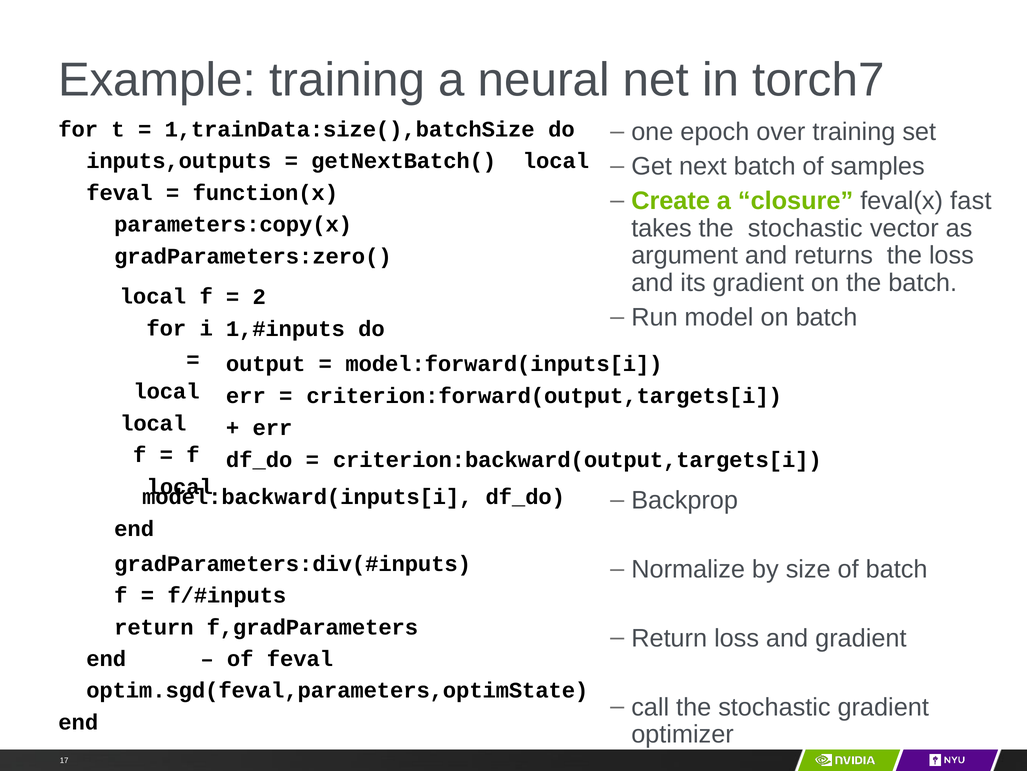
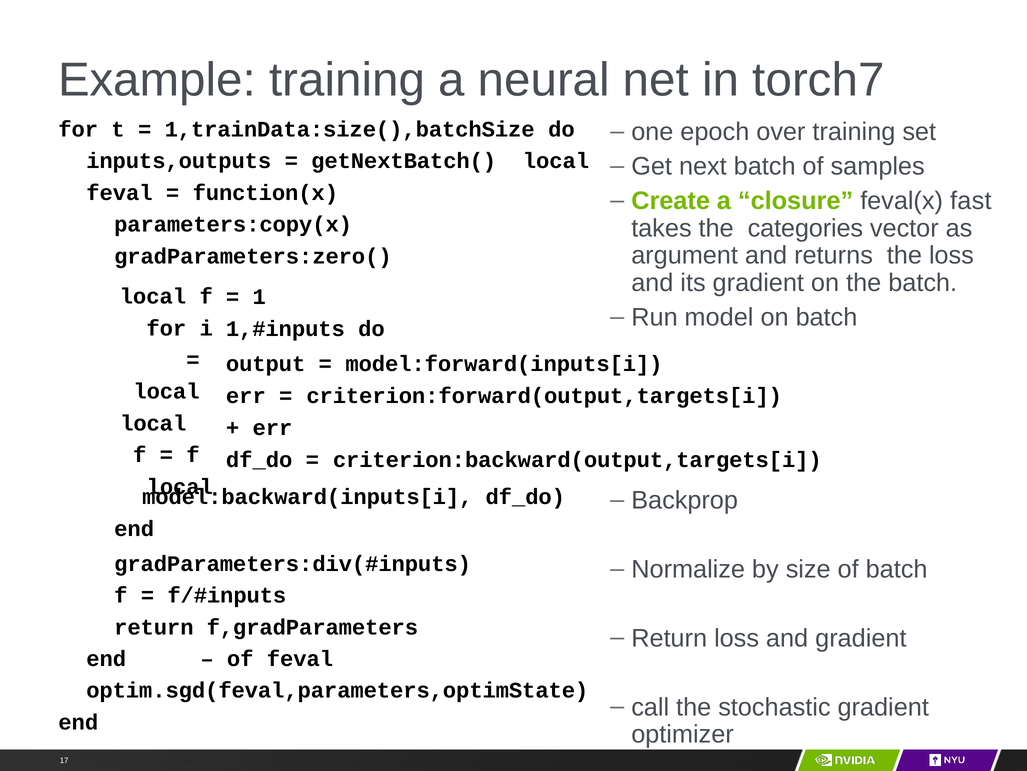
takes the stochastic: stochastic -> categories (805, 228)
2: 2 -> 1 (259, 297)
